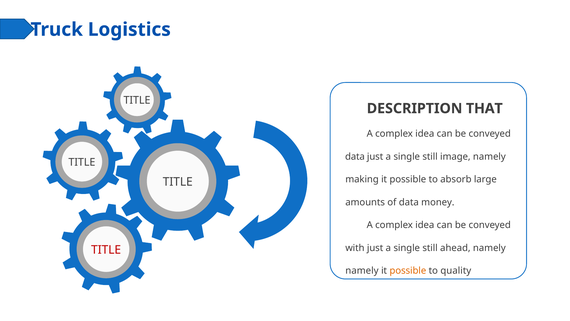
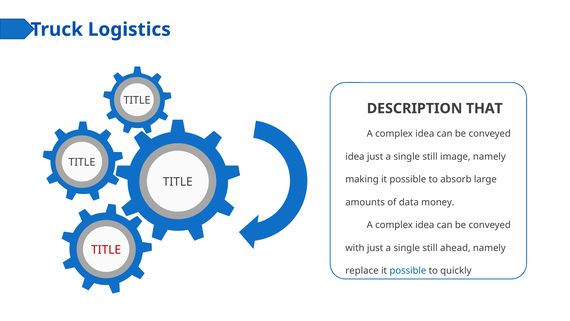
data: data -> idea (355, 156)
namely: namely -> replace (362, 270)
possible colour: orange -> blue (408, 270)
quality: quality -> quickly (456, 270)
